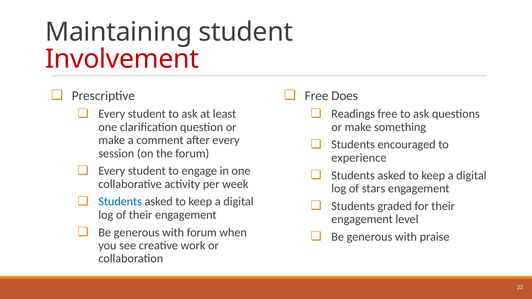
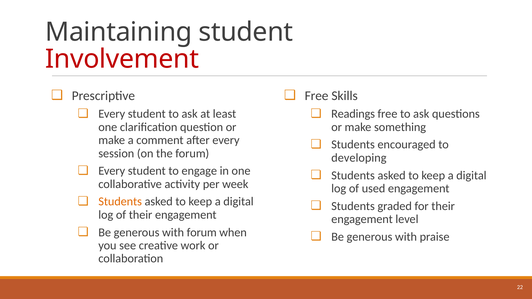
Does: Does -> Skills (345, 96)
experience: experience -> developing (359, 158)
stars: stars -> used (374, 189)
Students colour: blue -> orange (120, 202)
